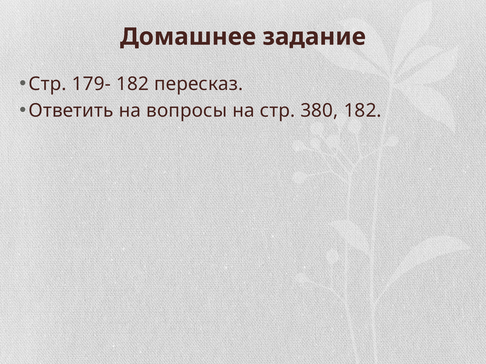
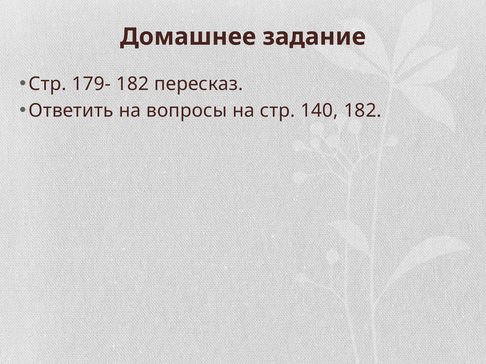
380: 380 -> 140 (319, 111)
